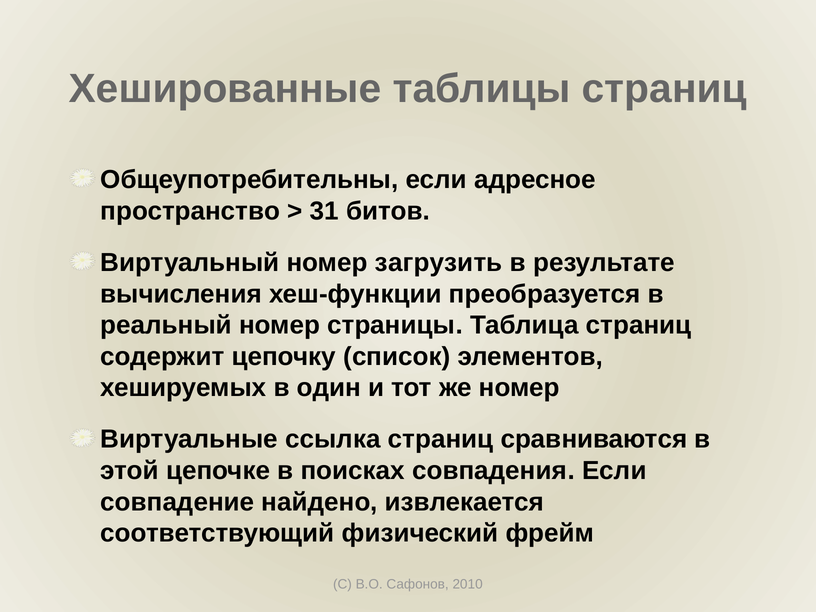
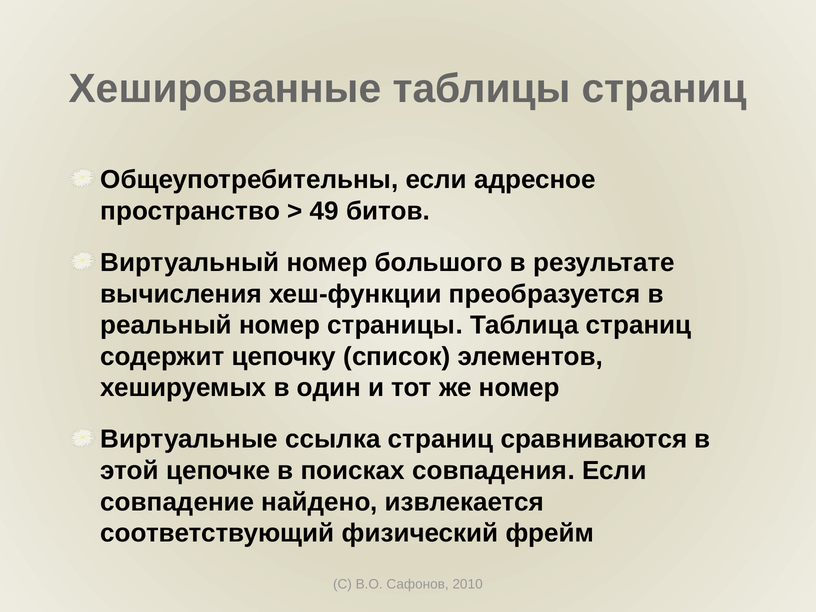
31: 31 -> 49 (324, 211)
загрузить: загрузить -> большого (439, 263)
